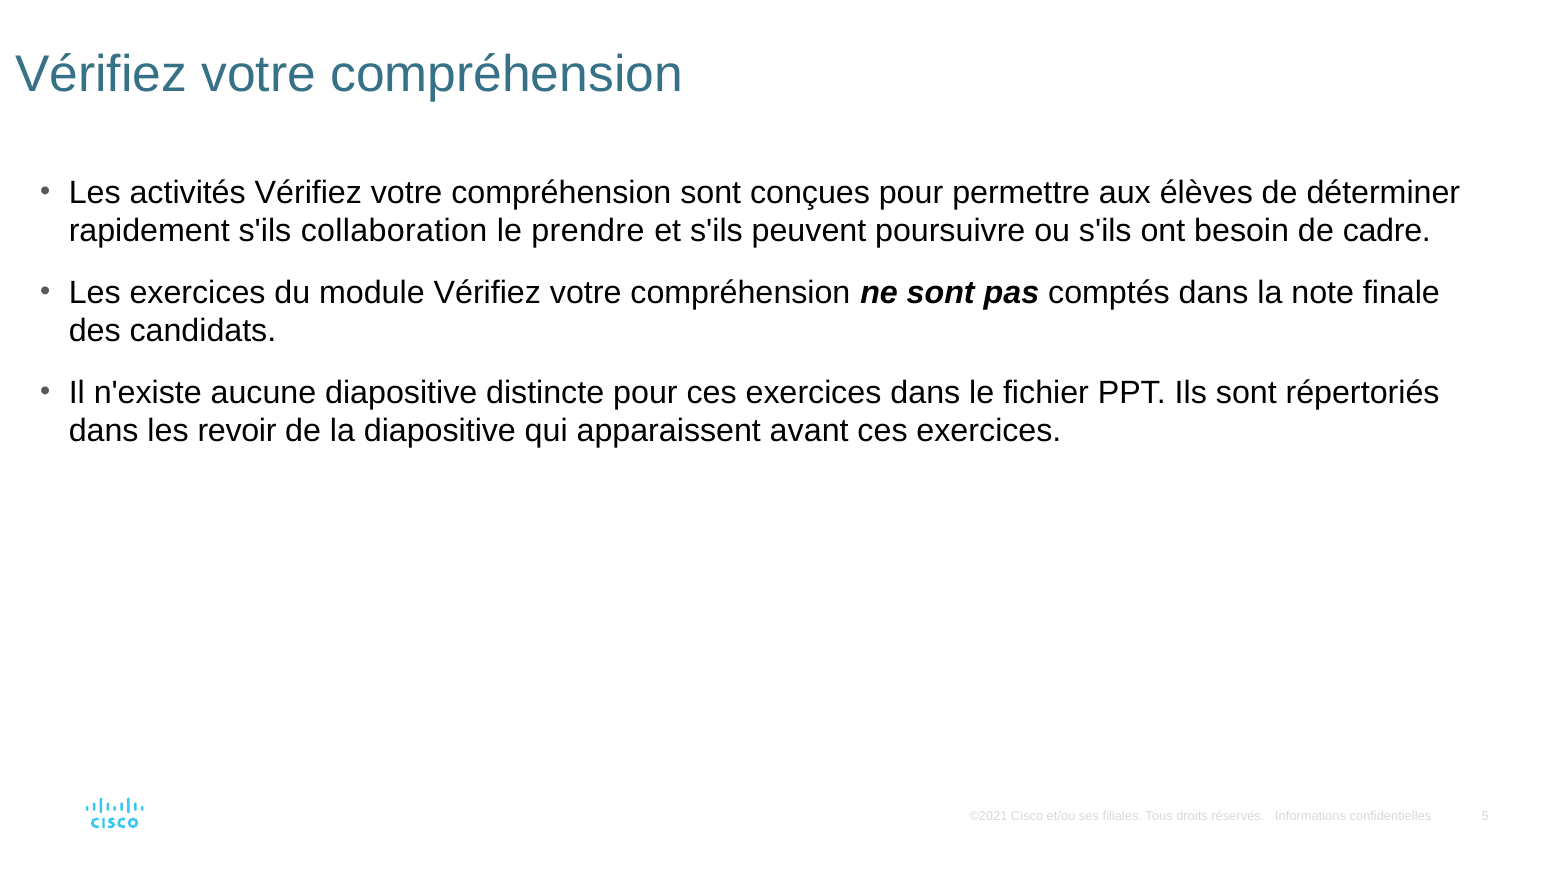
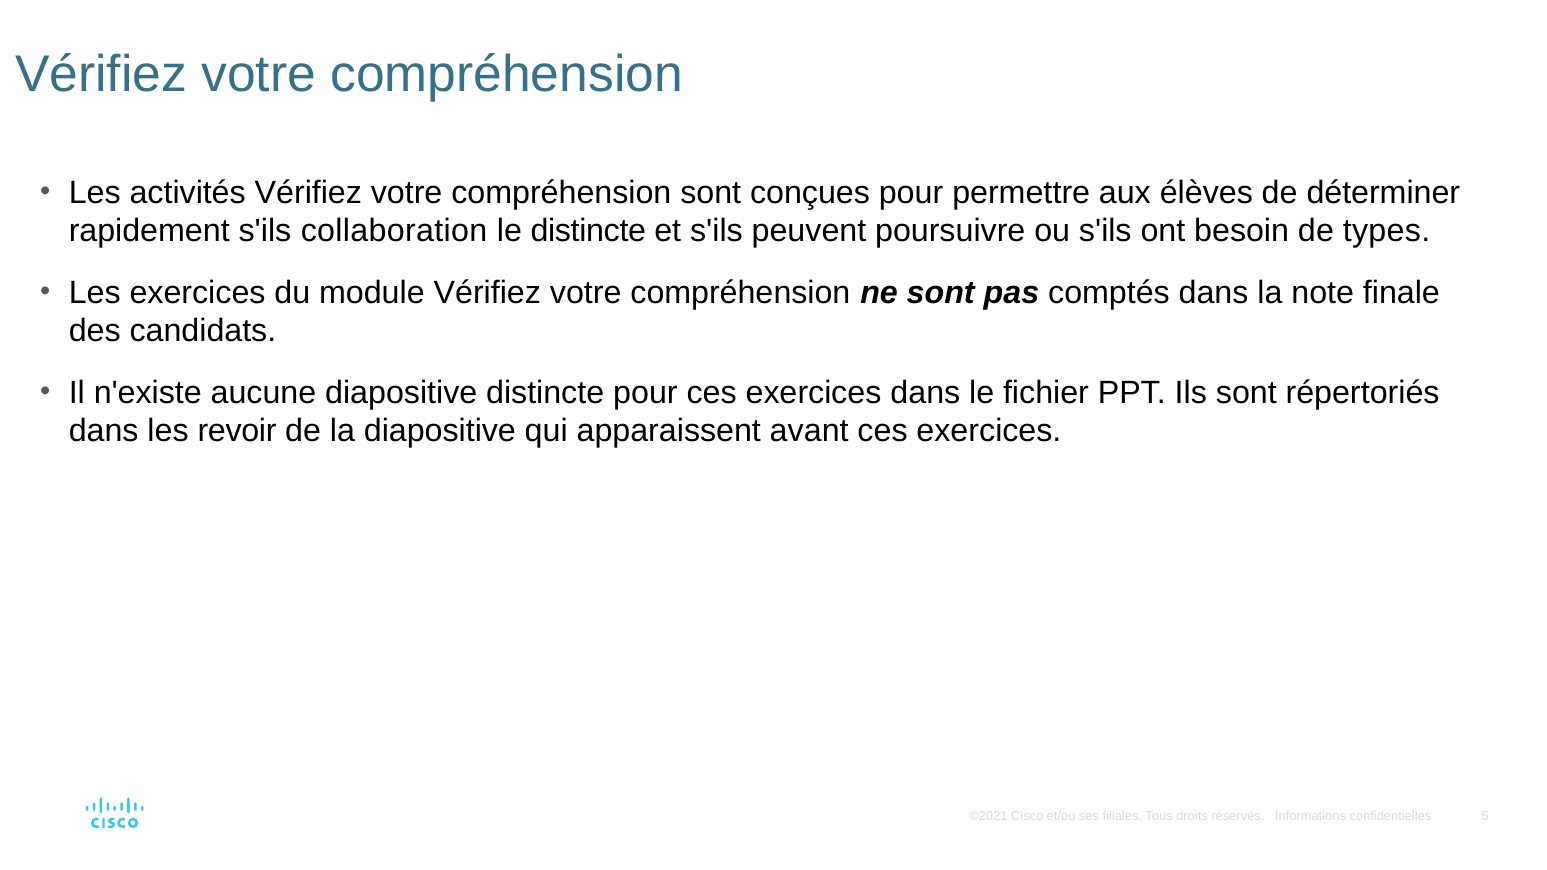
le prendre: prendre -> distincte (588, 231)
cadre: cadre -> types (1387, 231)
